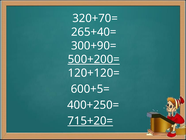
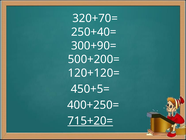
265+40=: 265+40= -> 250+40= (94, 32)
500+200= underline: present -> none (94, 59)
600+5=: 600+5= -> 450+5= (90, 89)
